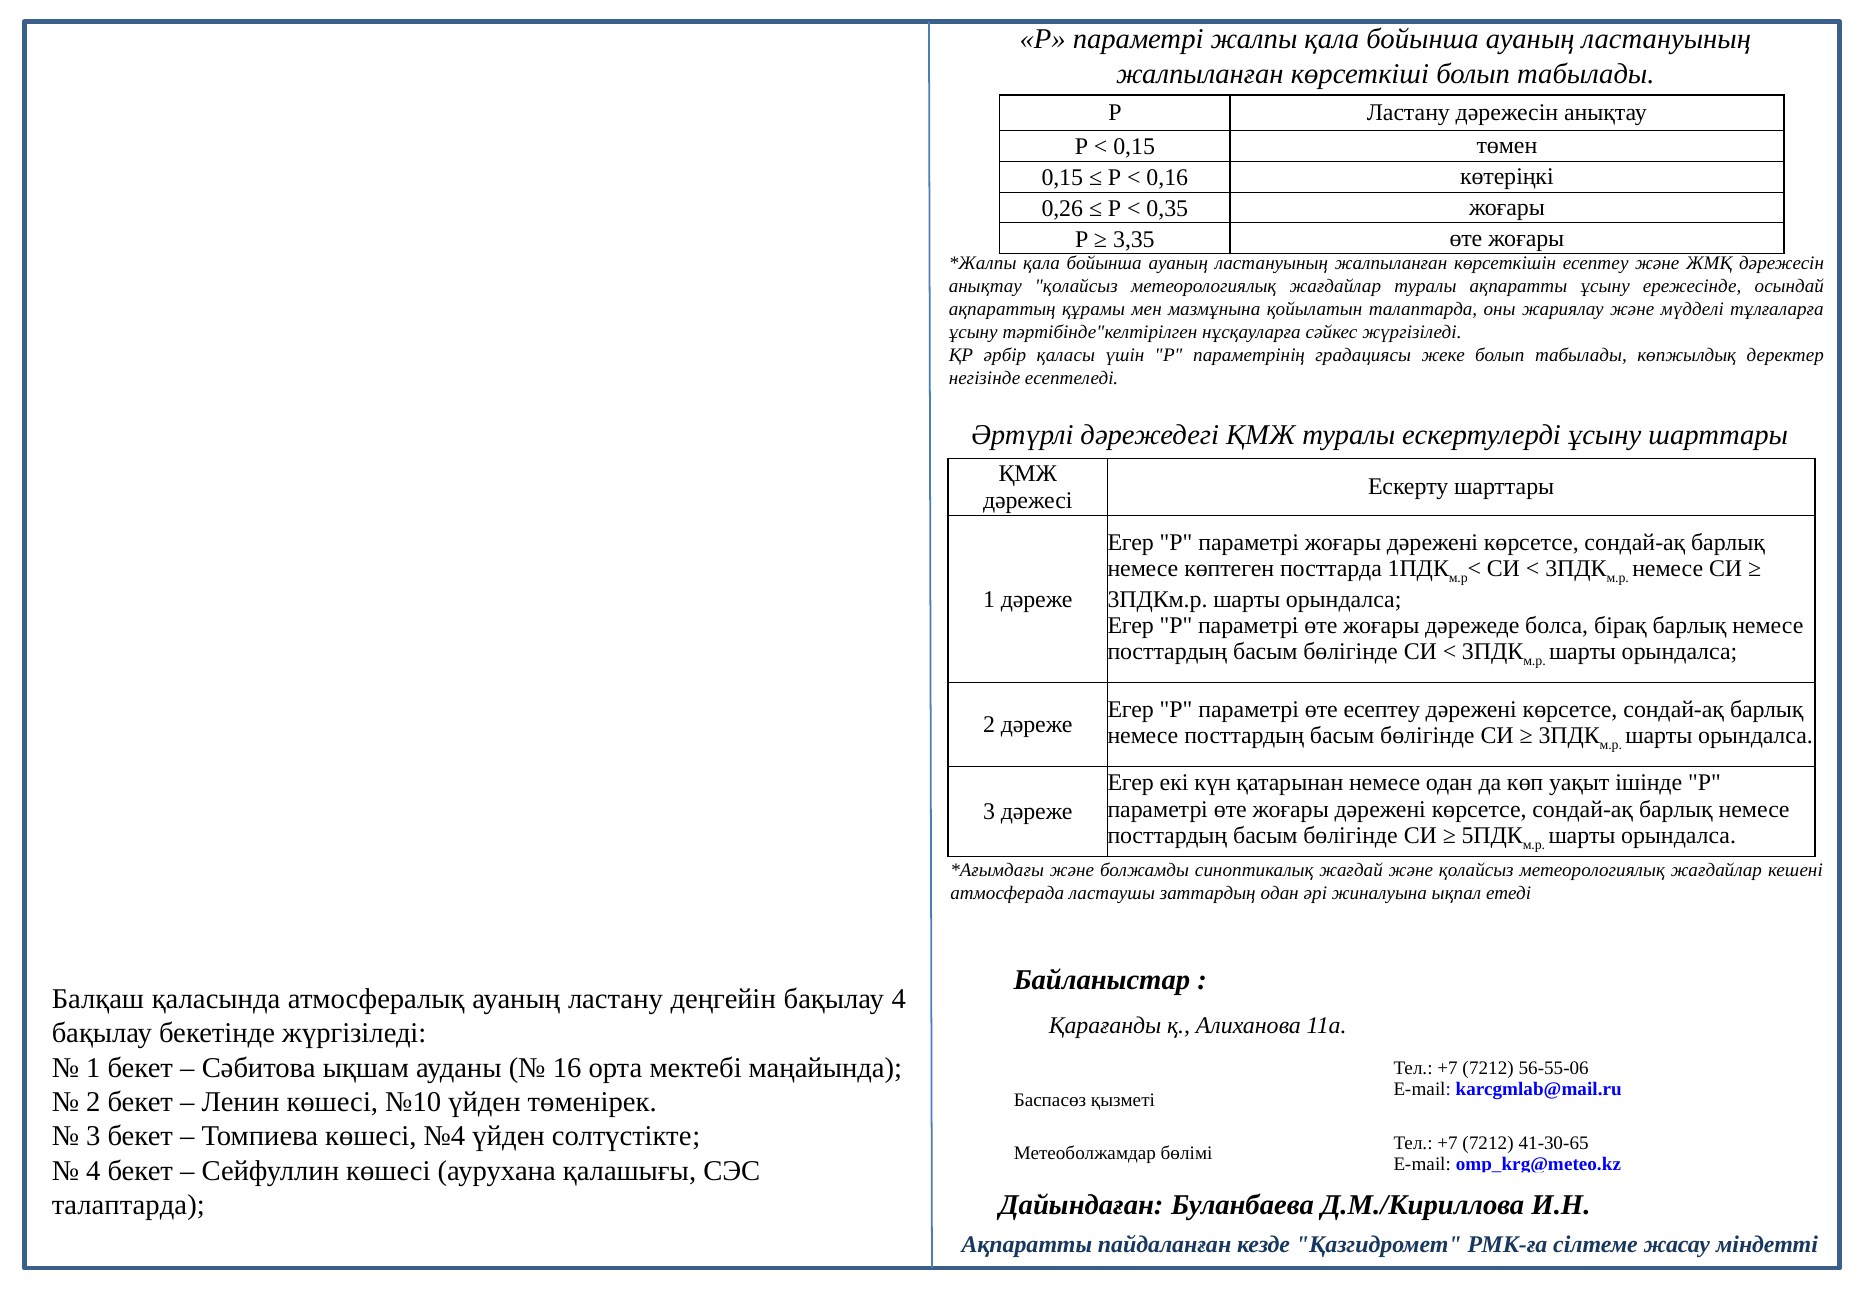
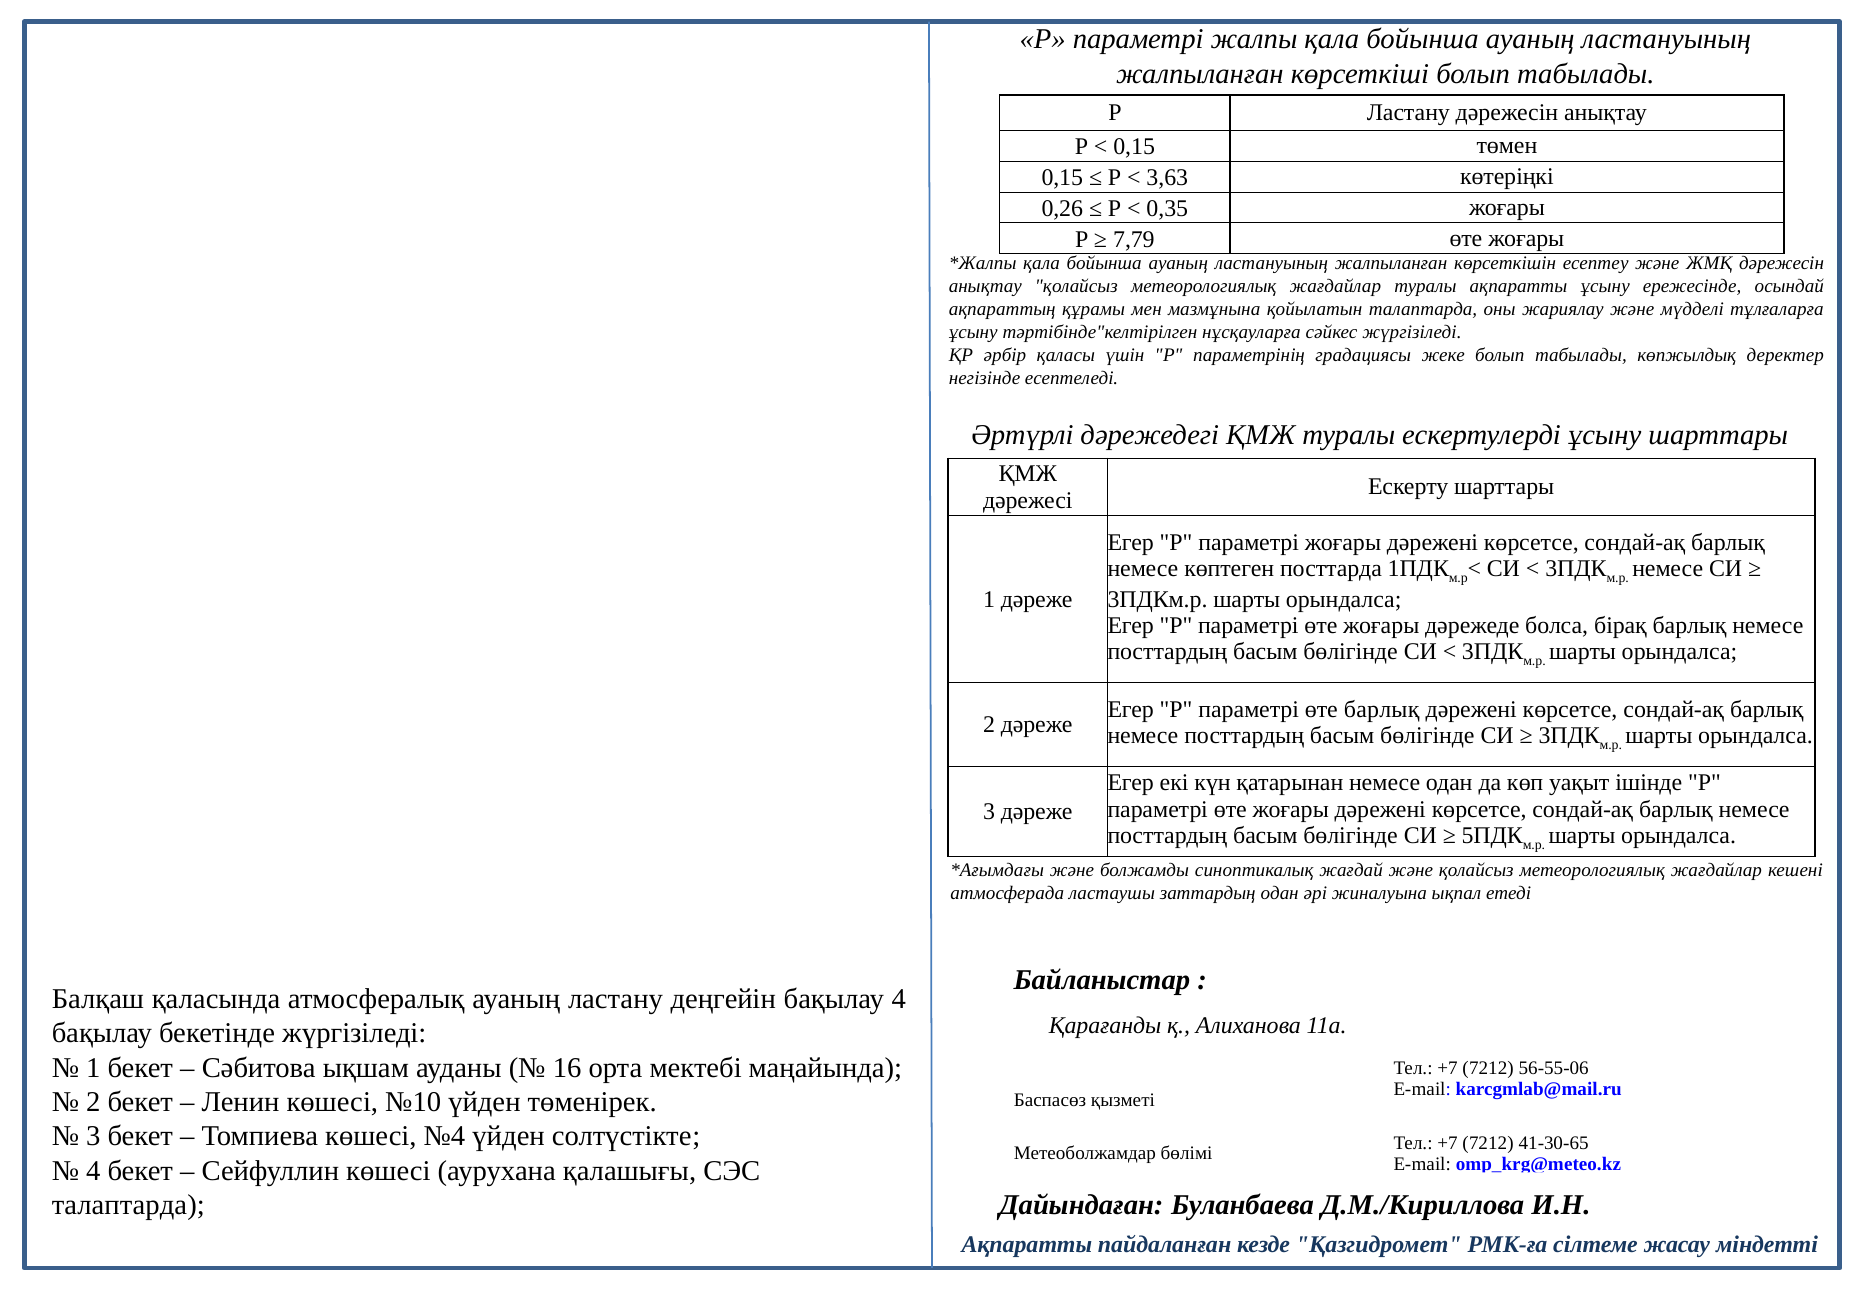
0,16: 0,16 -> 3,63 (1167, 178)
3,35: 3,35 -> 7,79 (1134, 239)
өте есептеу: есептеу -> барлық (1382, 710)
